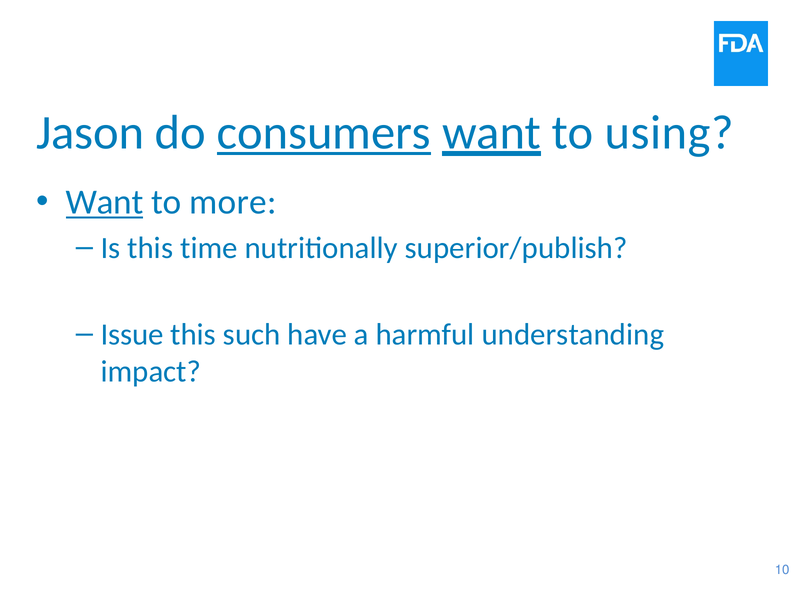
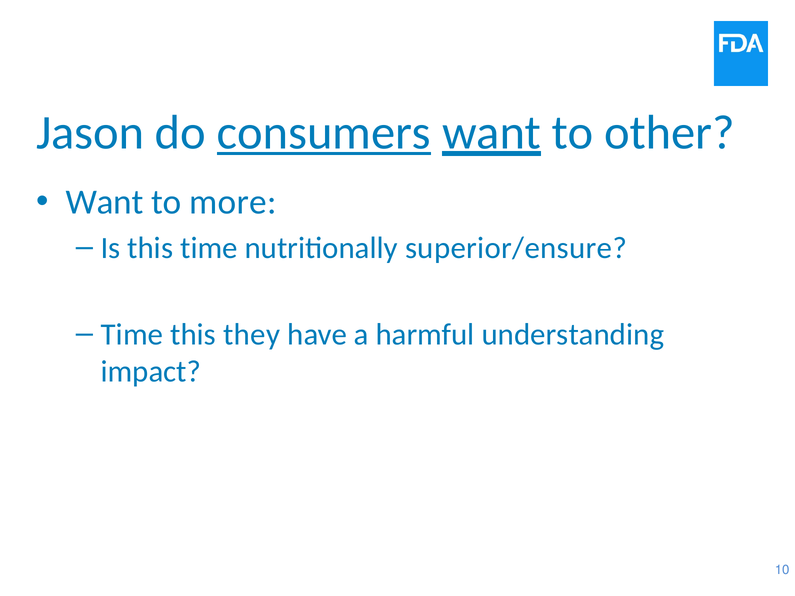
using: using -> other (669, 133)
Want underline: present -> none (105, 202)
superior/publish: superior/publish -> superior/ensure (516, 248)
Issue: Issue -> Time (132, 334)
such: such -> they (252, 334)
